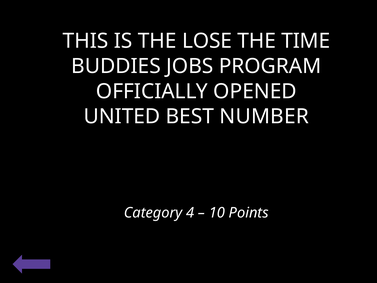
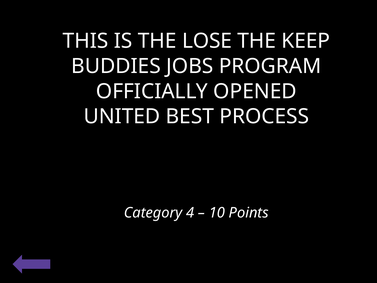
TIME: TIME -> KEEP (306, 41)
NUMBER: NUMBER -> PROCESS (264, 116)
